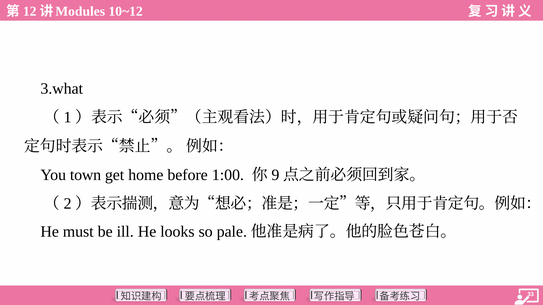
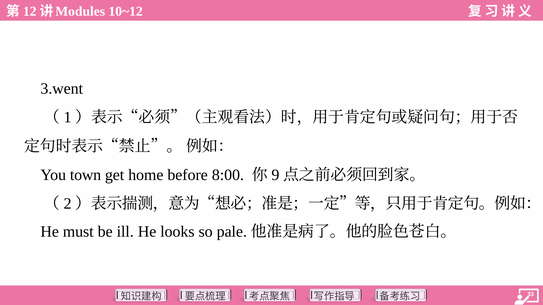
3.what: 3.what -> 3.went (62, 89)
1:00: 1:00 -> 8:00 (228, 175)
